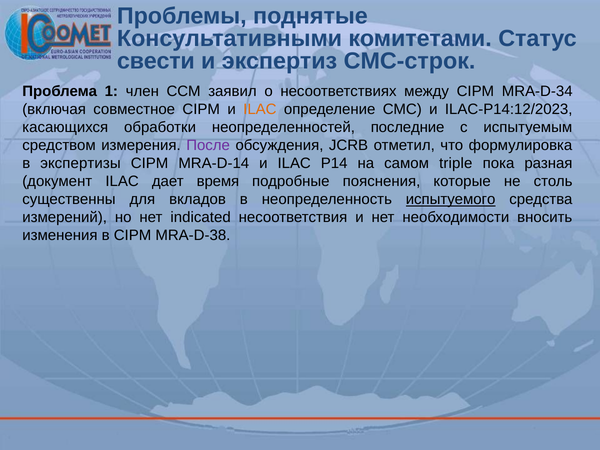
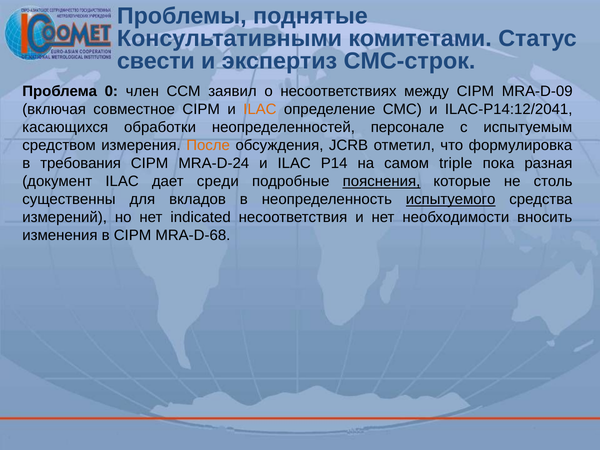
1: 1 -> 0 (111, 92)
MRA-D-34: MRA-D-34 -> MRA-D-09 (537, 92)
ILAC-P14:12/2023: ILAC-P14:12/2023 -> ILAC-P14:12/2041 (509, 110)
последние: последние -> персонале (408, 128)
После colour: purple -> orange (208, 146)
экспертизы: экспертизы -> требования (81, 164)
MRA-D-14: MRA-D-14 -> MRA-D-24 (214, 164)
время: время -> среди (218, 182)
пояснения underline: none -> present (382, 182)
MRA-D-38: MRA-D-38 -> MRA-D-68 (193, 236)
